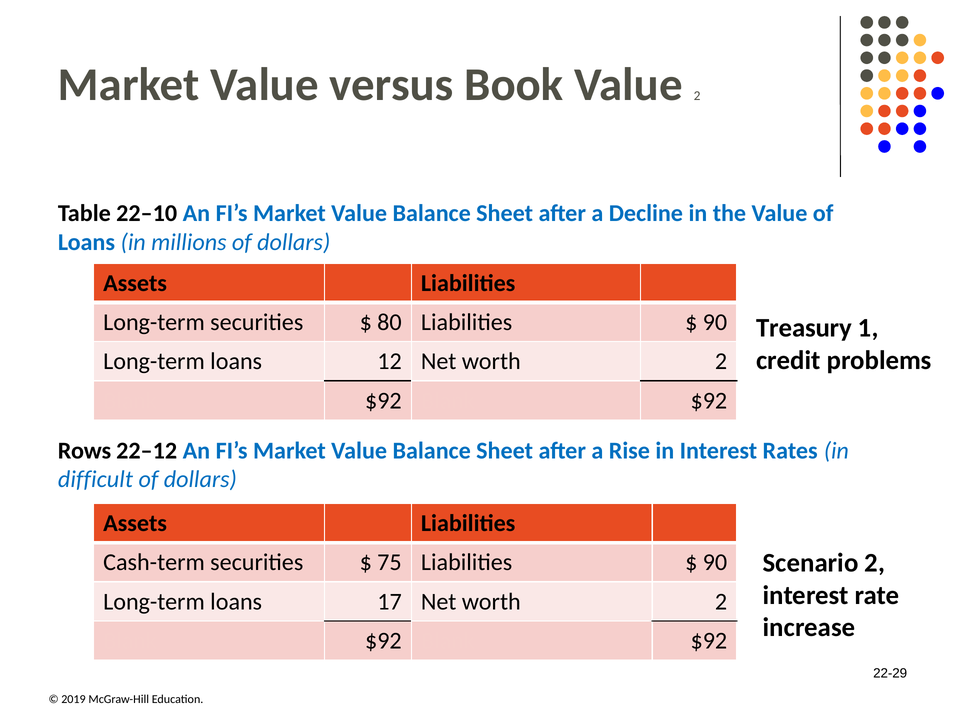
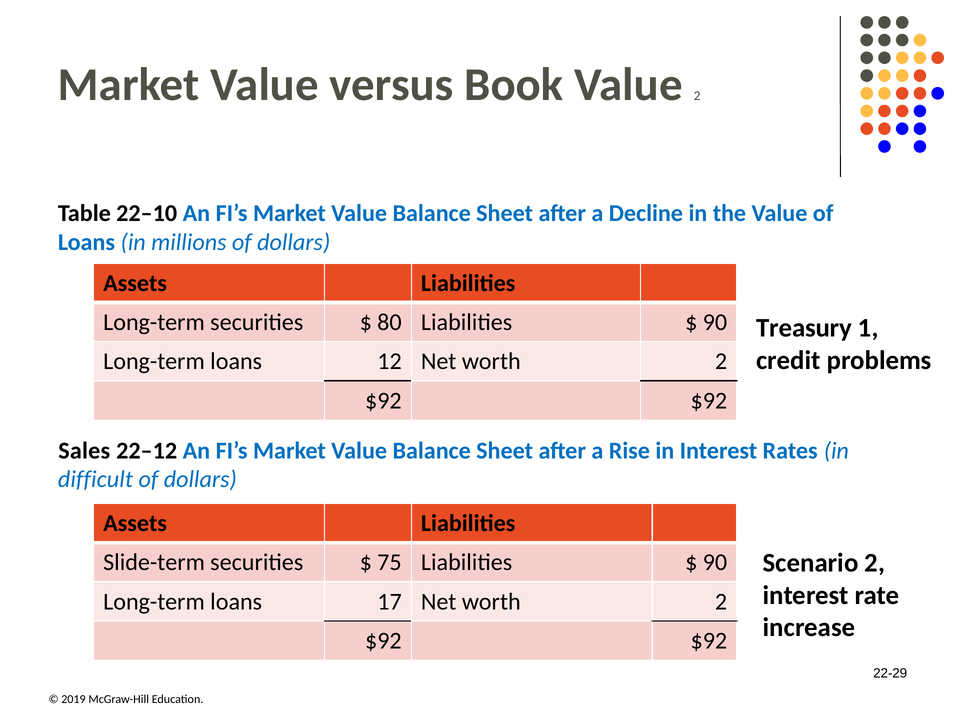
Rows: Rows -> Sales (84, 450)
Cash-term: Cash-term -> Slide-term (154, 562)
